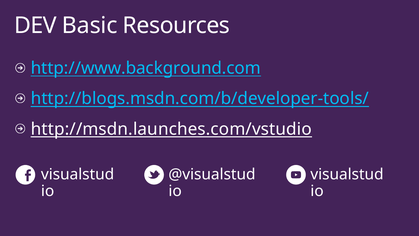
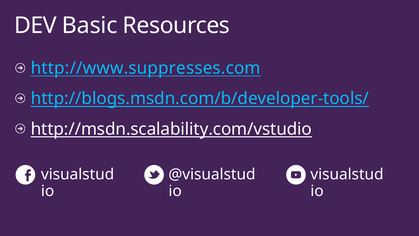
http://www.background.com: http://www.background.com -> http://www.suppresses.com (146, 68)
http://msdn.launches.com/vstudio: http://msdn.launches.com/vstudio -> http://msdn.scalability.com/vstudio (171, 129)
